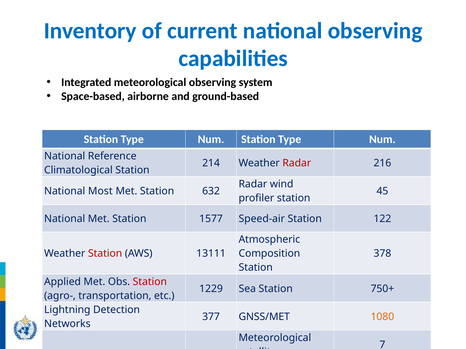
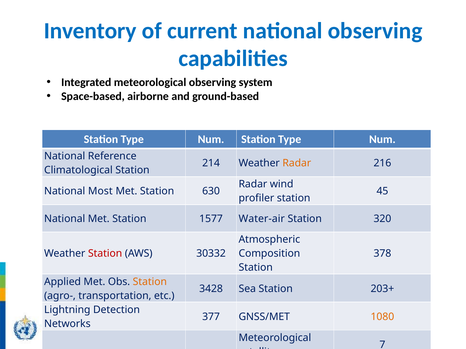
Radar colour: red -> orange (297, 163)
632: 632 -> 630 (211, 191)
Speed-air: Speed-air -> Water-air (262, 219)
122: 122 -> 320 (382, 219)
13111: 13111 -> 30332 (211, 254)
Station colour: red -> orange (150, 282)
1229: 1229 -> 3428 (211, 289)
750+: 750+ -> 203+ (382, 289)
